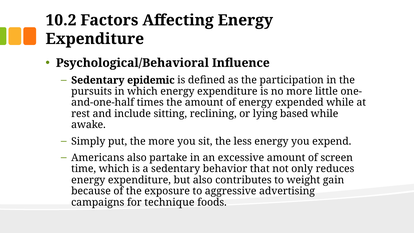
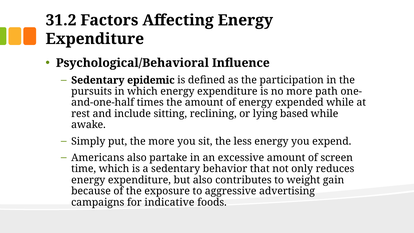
10.2: 10.2 -> 31.2 (61, 20)
little: little -> path (326, 91)
technique: technique -> indicative (169, 202)
